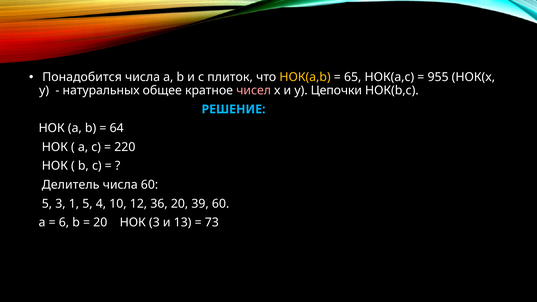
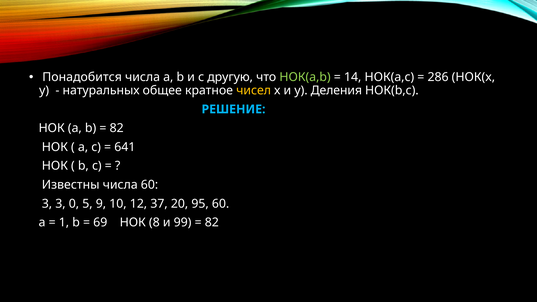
плиток: плиток -> другую (230, 77)
НОК(a,b colour: yellow -> light green (305, 77)
65: 65 -> 14 (353, 77)
955: 955 -> 286 (438, 77)
чисел colour: pink -> yellow (254, 90)
Цепочки: Цепочки -> Деления (336, 90)
64: 64 -> 82 (117, 128)
220: 220 -> 641 (125, 147)
Делитель: Делитель -> Известны (71, 185)
5: 5 -> 3 (47, 204)
1: 1 -> 0 (74, 204)
4: 4 -> 9 (101, 204)
36: 36 -> 37 (159, 204)
39: 39 -> 95 (200, 204)
6: 6 -> 1 (64, 223)
20: 20 -> 69 (100, 223)
НОК 3: 3 -> 8 (154, 223)
13: 13 -> 99 (183, 223)
73: 73 -> 82 (212, 223)
